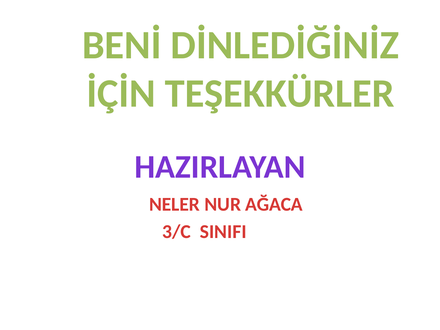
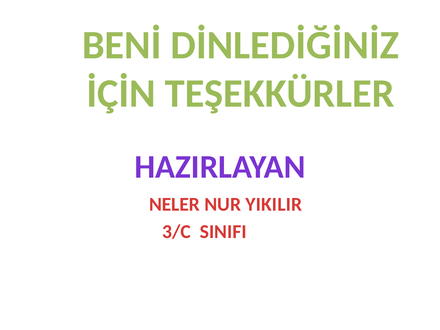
AĞACA: AĞACA -> YIKILIR (274, 204)
